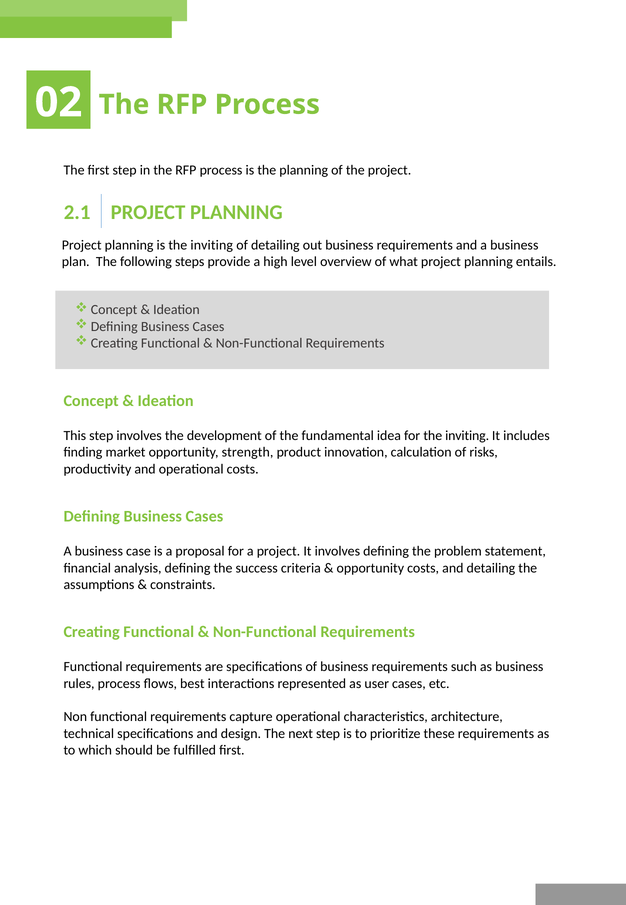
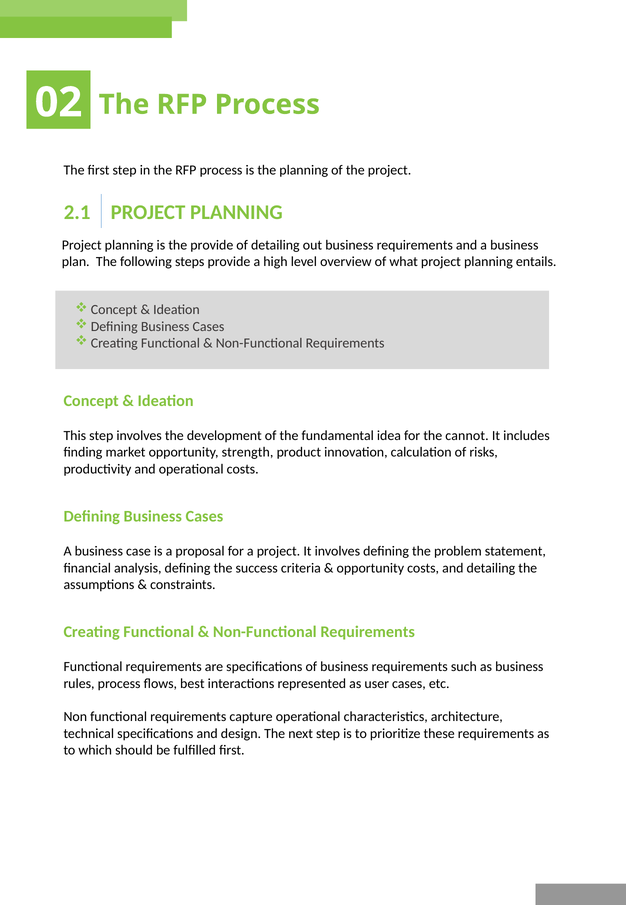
is the inviting: inviting -> provide (212, 245)
for the inviting: inviting -> cannot (467, 435)
